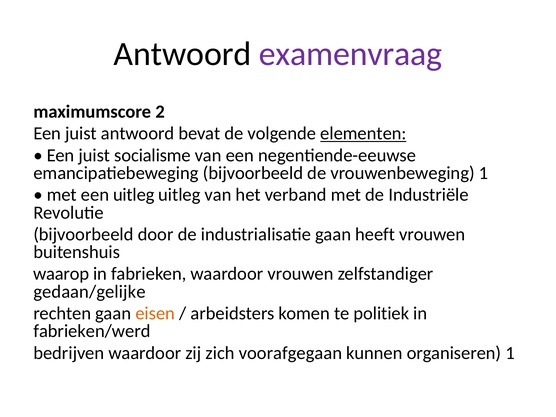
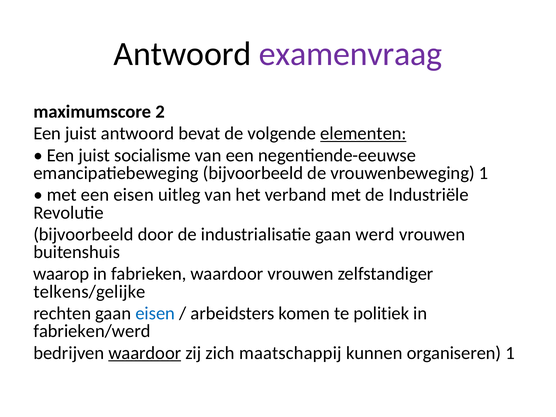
een uitleg: uitleg -> eisen (134, 195)
heeft: heeft -> werd (375, 234)
gedaan/gelijke: gedaan/gelijke -> telkens/gelijke (89, 292)
eisen colour: orange -> blue (155, 313)
waardoor underline: none -> present (145, 353)
voorafgegaan: voorafgegaan -> maatschappij (290, 353)
